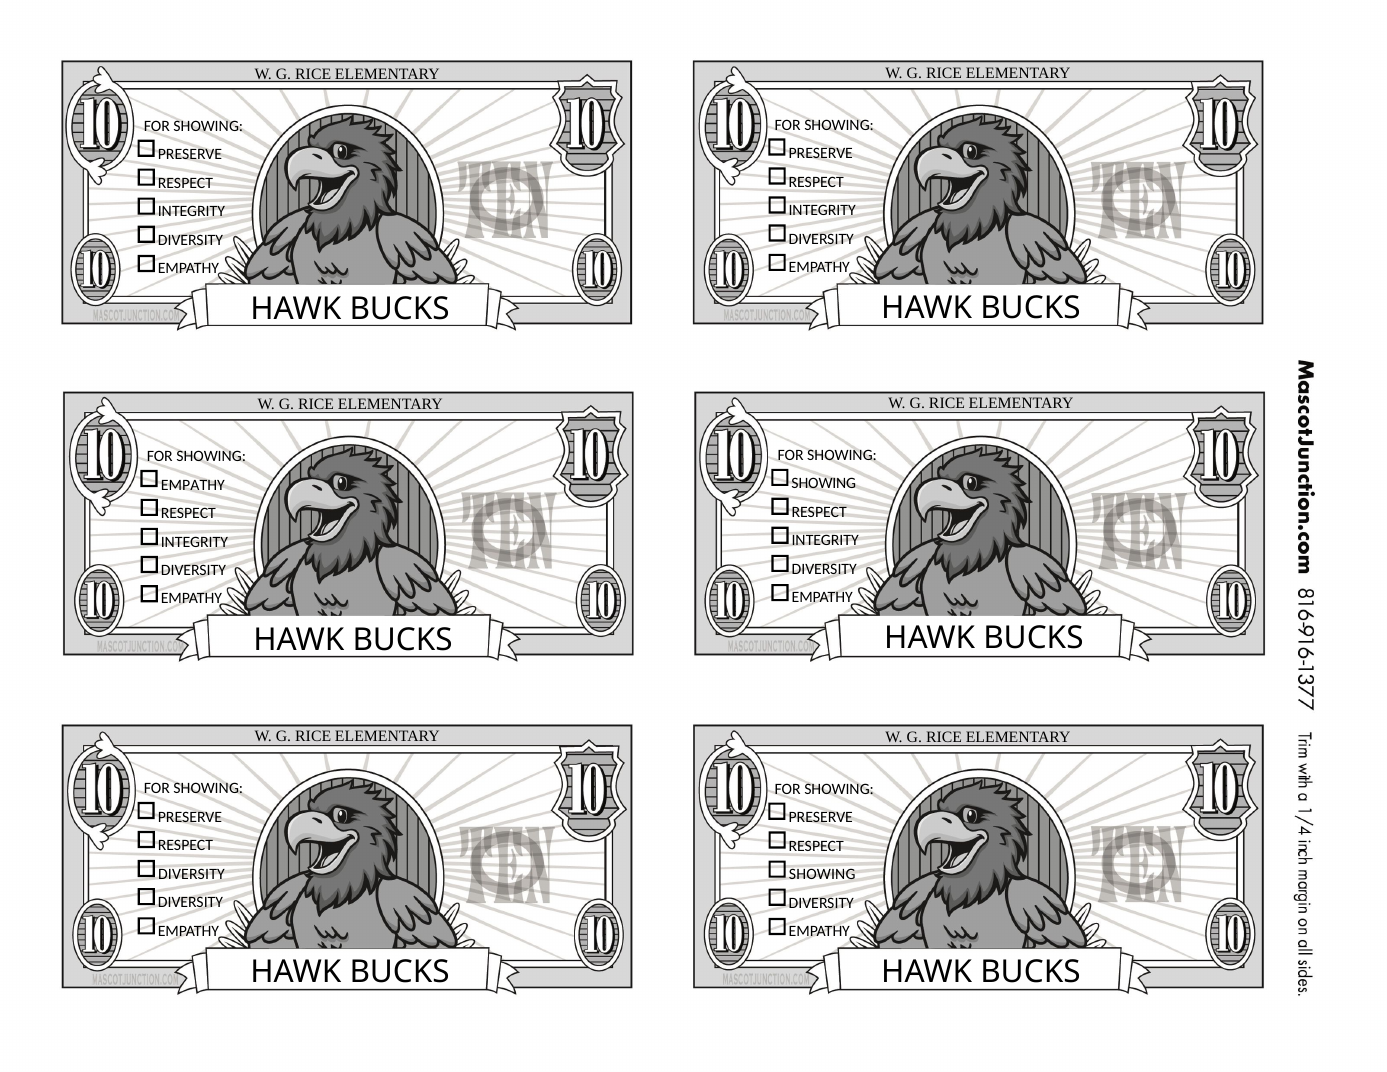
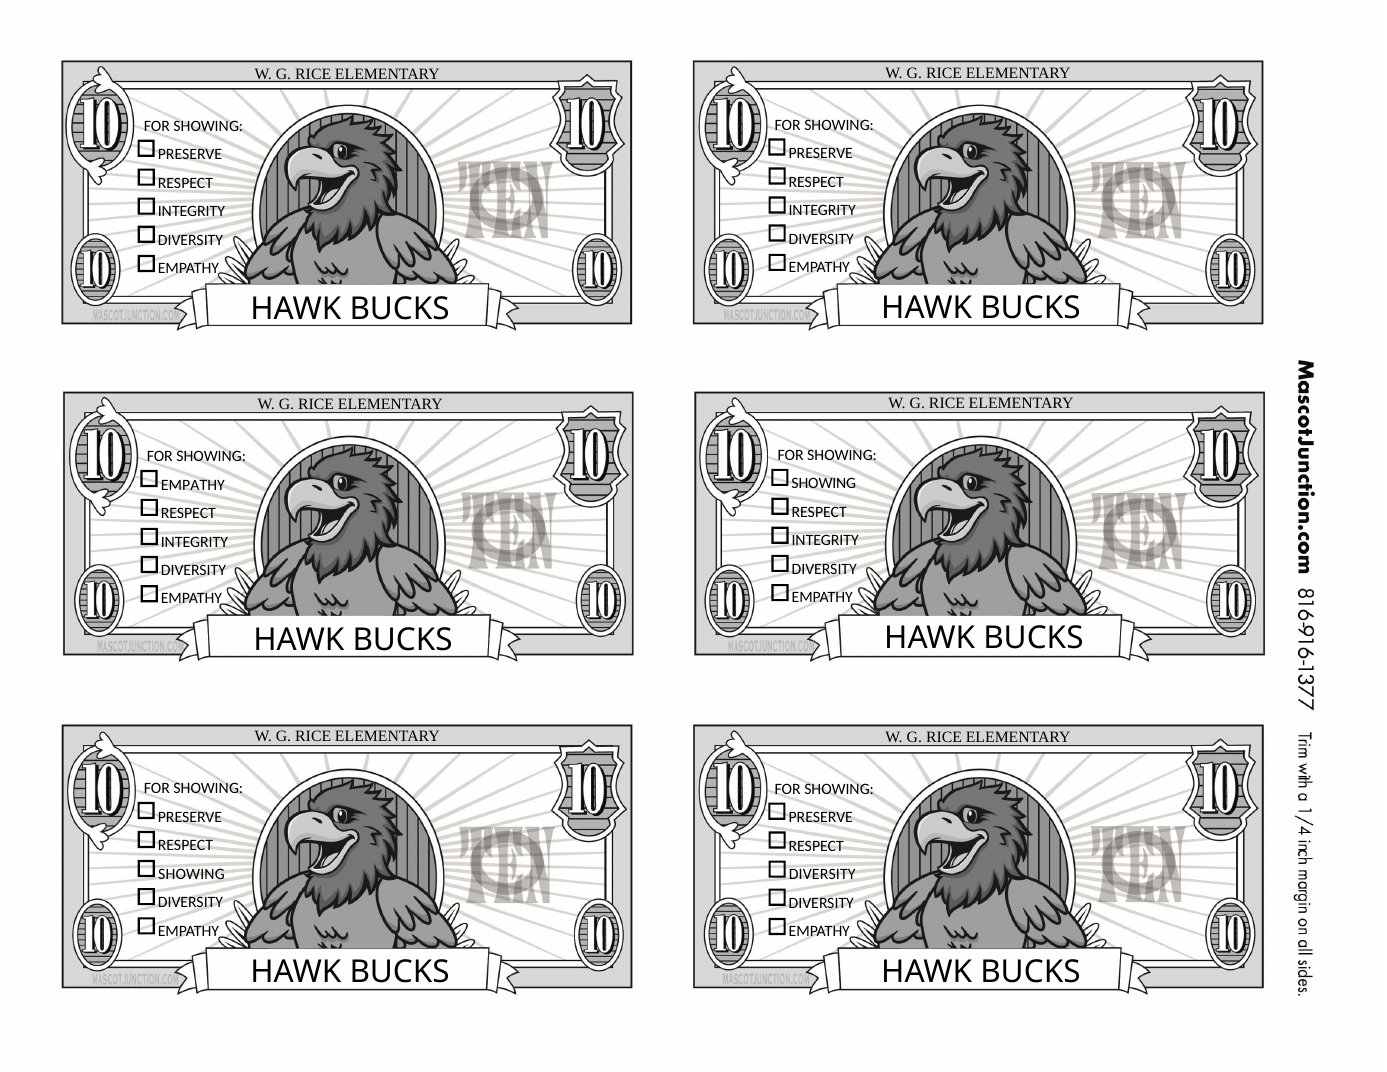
DIVERSITY: DIVERSITY -> SHOWING (191, 874)
SHOWING: SHOWING -> DIVERSITY (822, 874)
